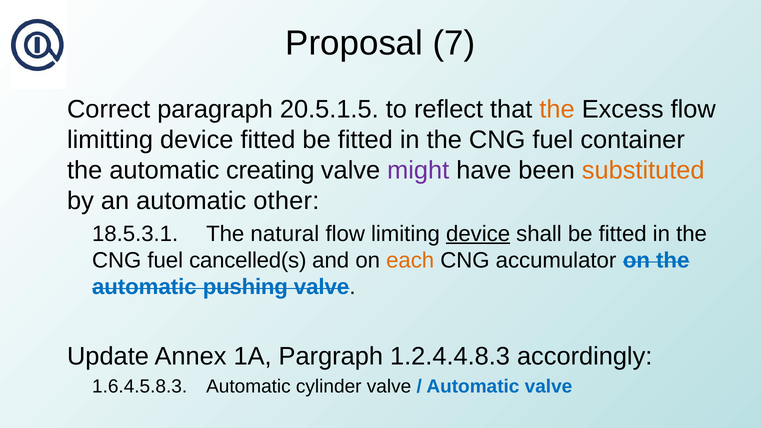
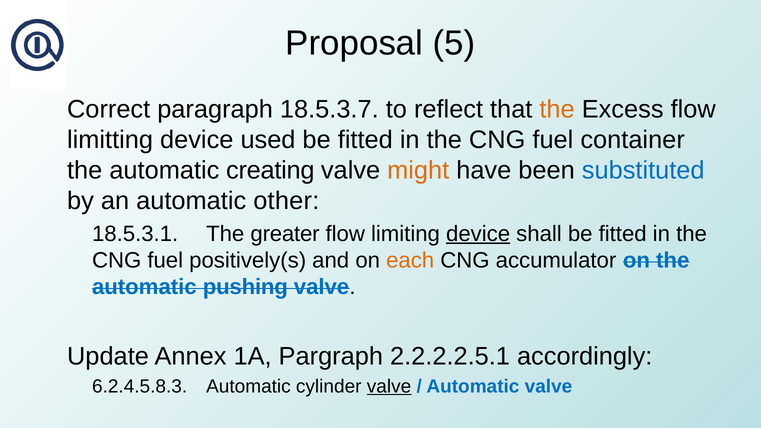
7: 7 -> 5 (454, 43)
20.5.1.5: 20.5.1.5 -> 18.5.3.7 (329, 110)
device fitted: fitted -> used (268, 140)
might colour: purple -> orange (418, 171)
substituted colour: orange -> blue (643, 171)
natural: natural -> greater (285, 234)
cancelled(s: cancelled(s -> positively(s (248, 260)
1.2.4.4.8.3: 1.2.4.4.8.3 -> 2.2.2.2.5.1 (450, 356)
1.6.4.5.8.3: 1.6.4.5.8.3 -> 6.2.4.5.8.3 (140, 386)
valve underline: none -> present (389, 386)
